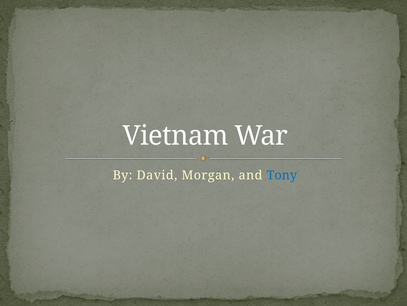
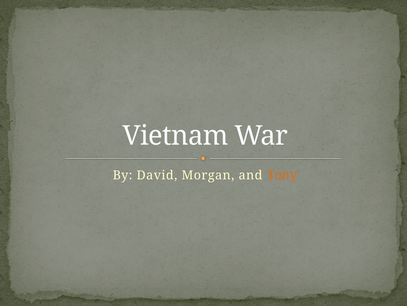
Tony colour: blue -> orange (282, 175)
